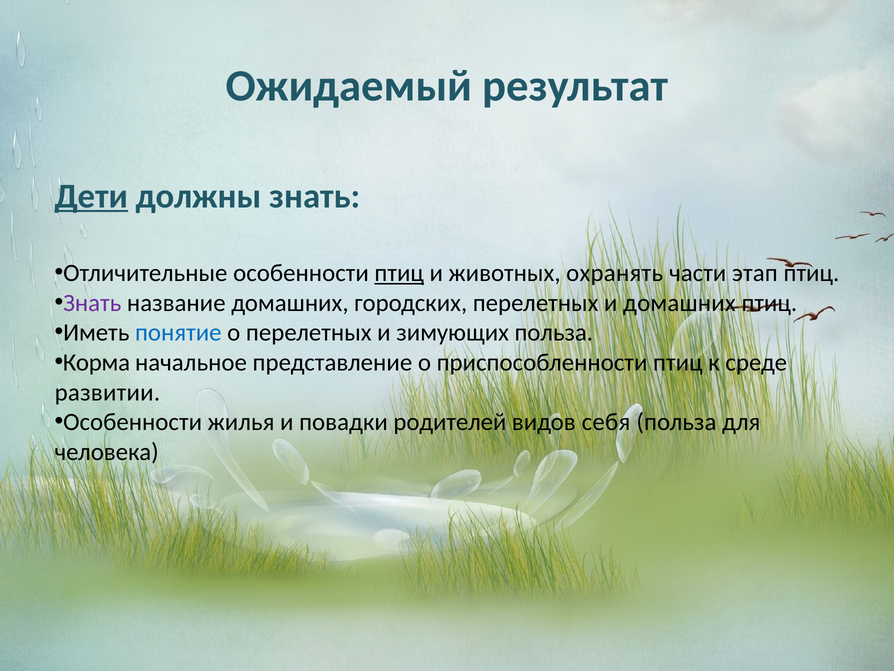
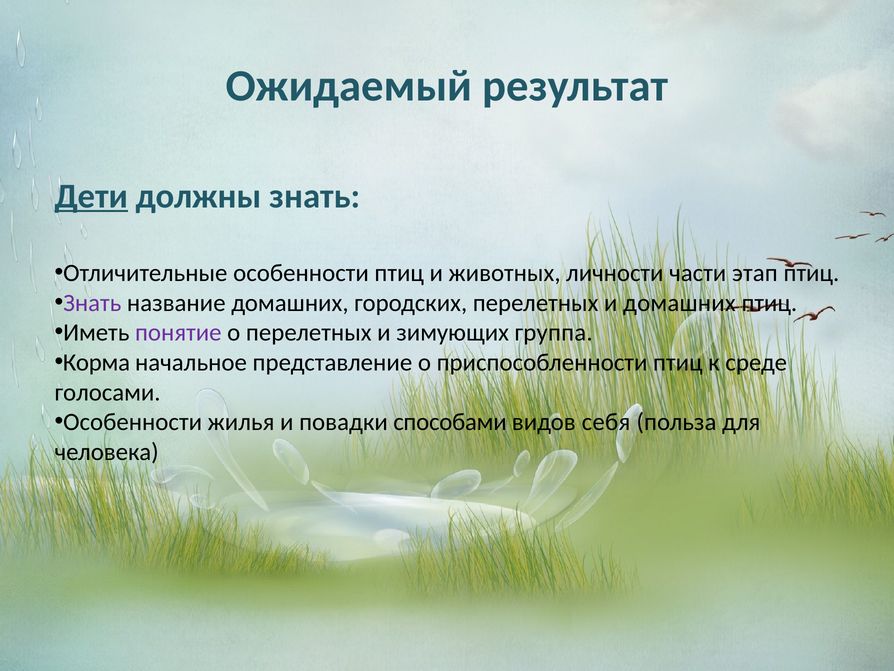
птиц underline: present -> none (399, 273)
охранять: охранять -> личности (615, 273)
понятие colour: blue -> purple (178, 332)
зимующих польза: польза -> группа (554, 332)
развитии: развитии -> голосами (108, 392)
родителей: родителей -> способами (450, 422)
